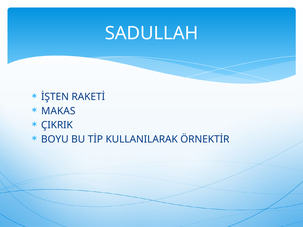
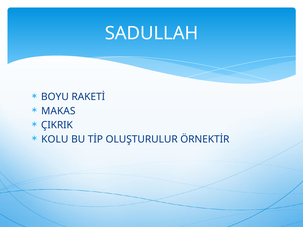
İŞTEN: İŞTEN -> BOYU (55, 97)
BOYU: BOYU -> KOLU (55, 139)
KULLANILARAK: KULLANILARAK -> OLUŞTURULUR (142, 139)
